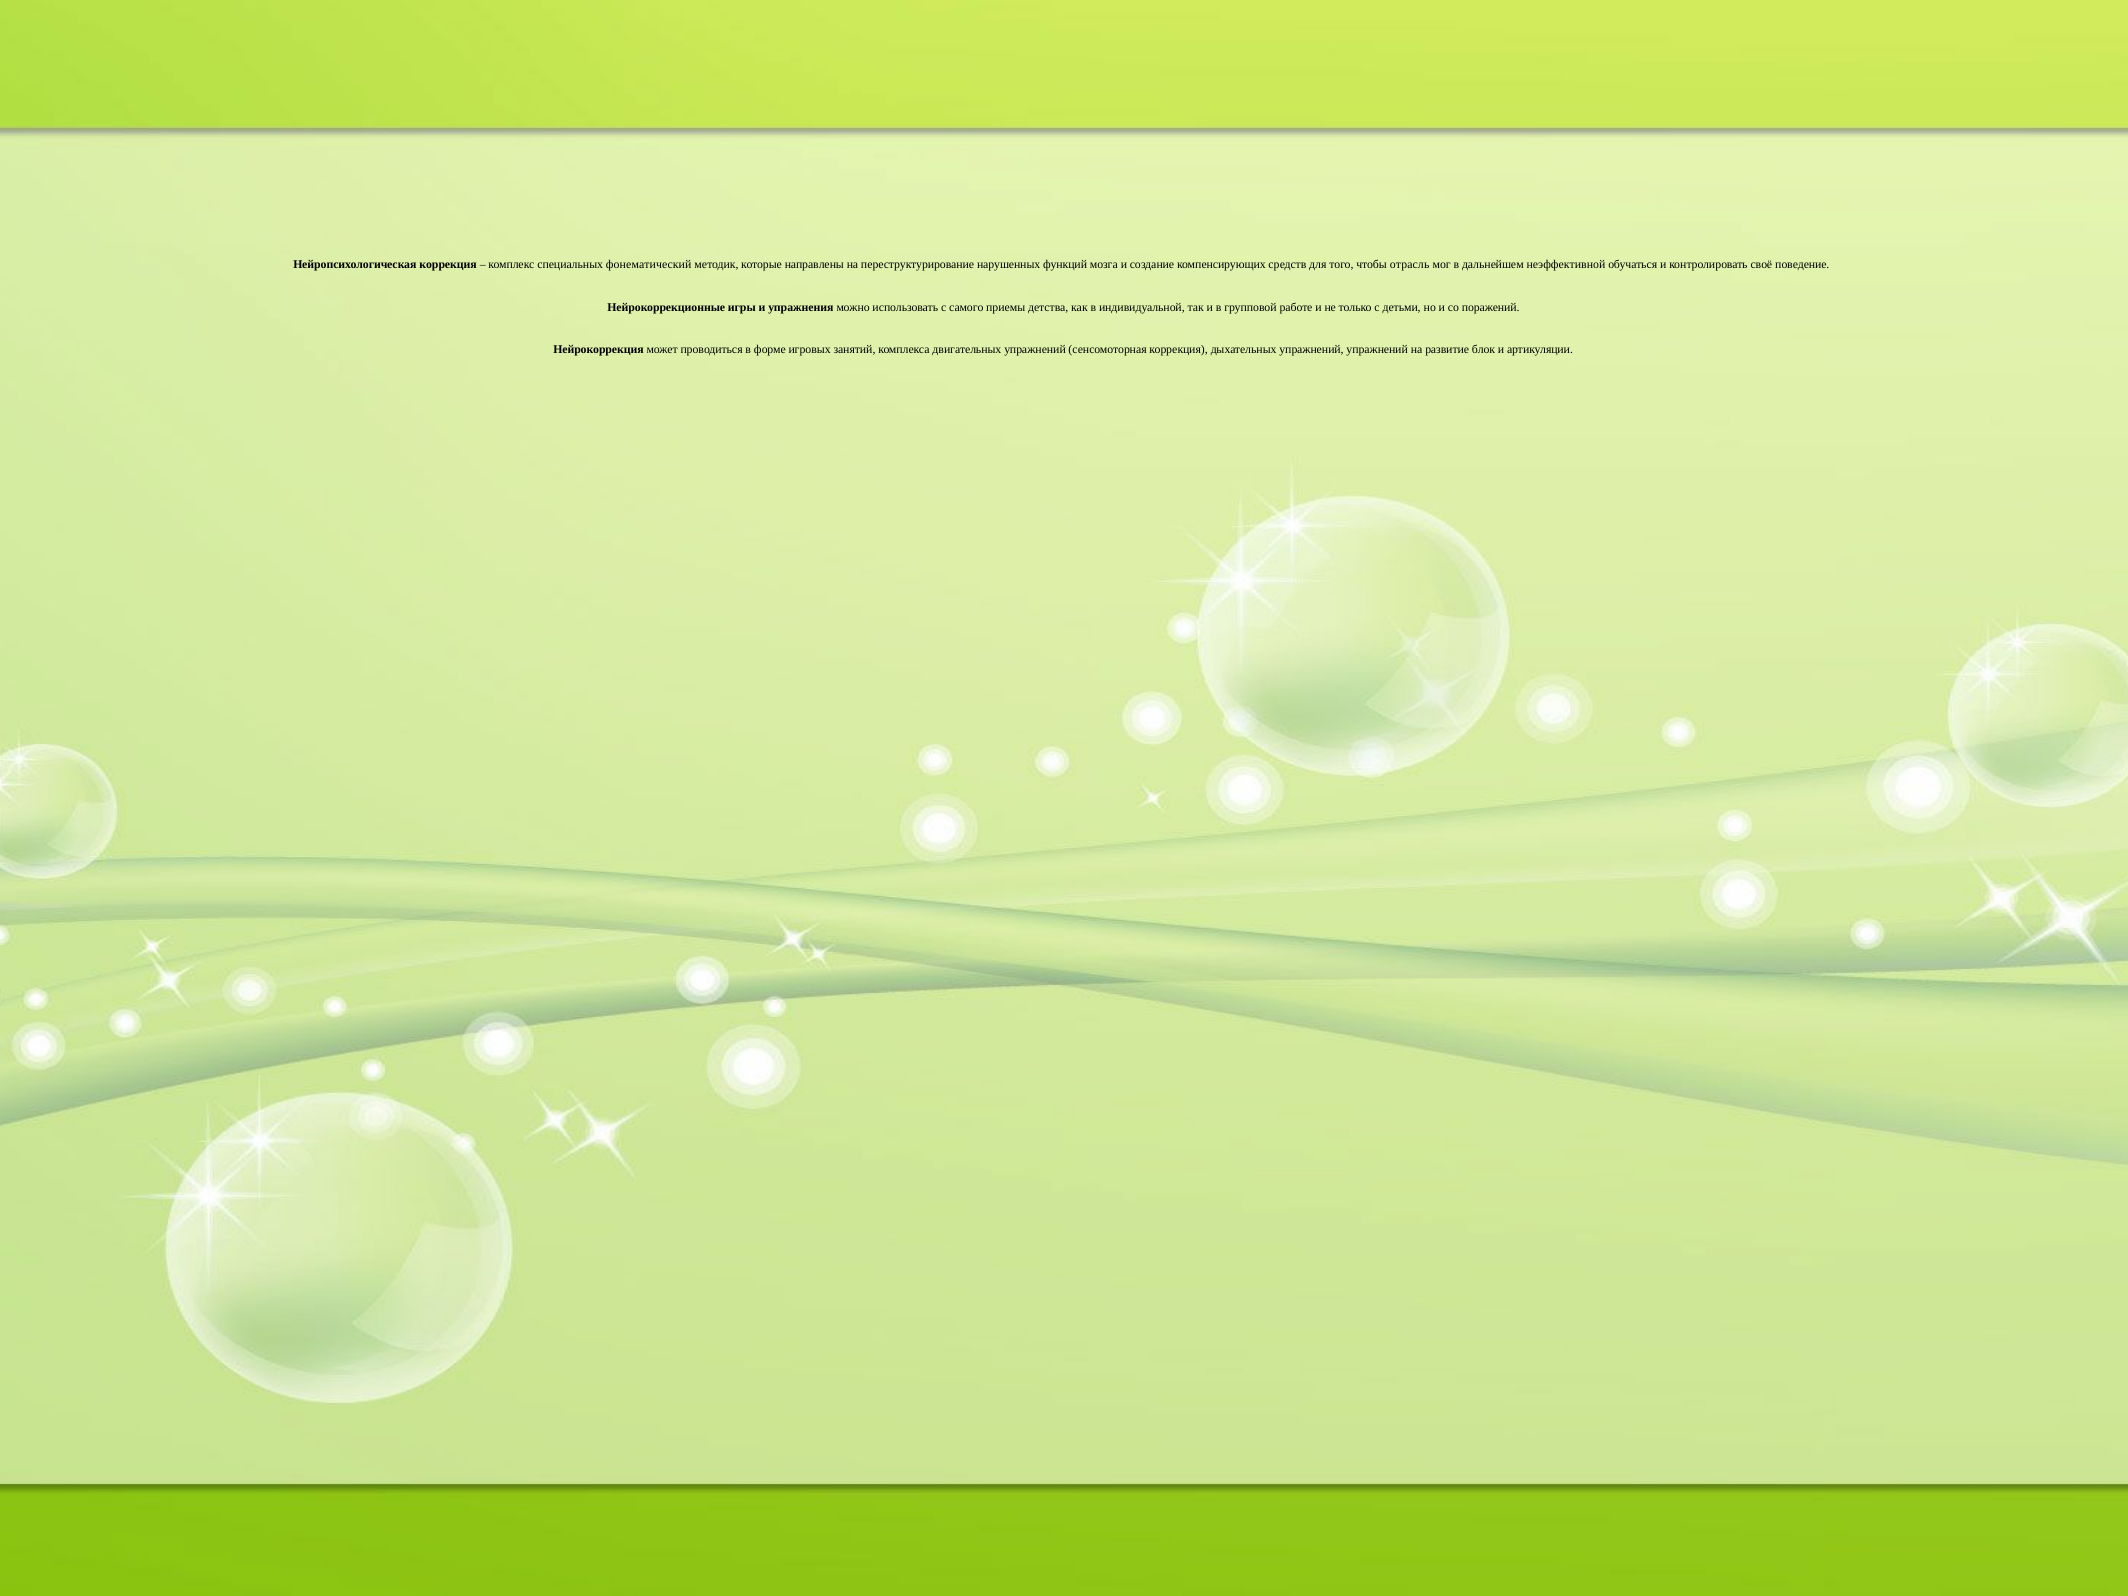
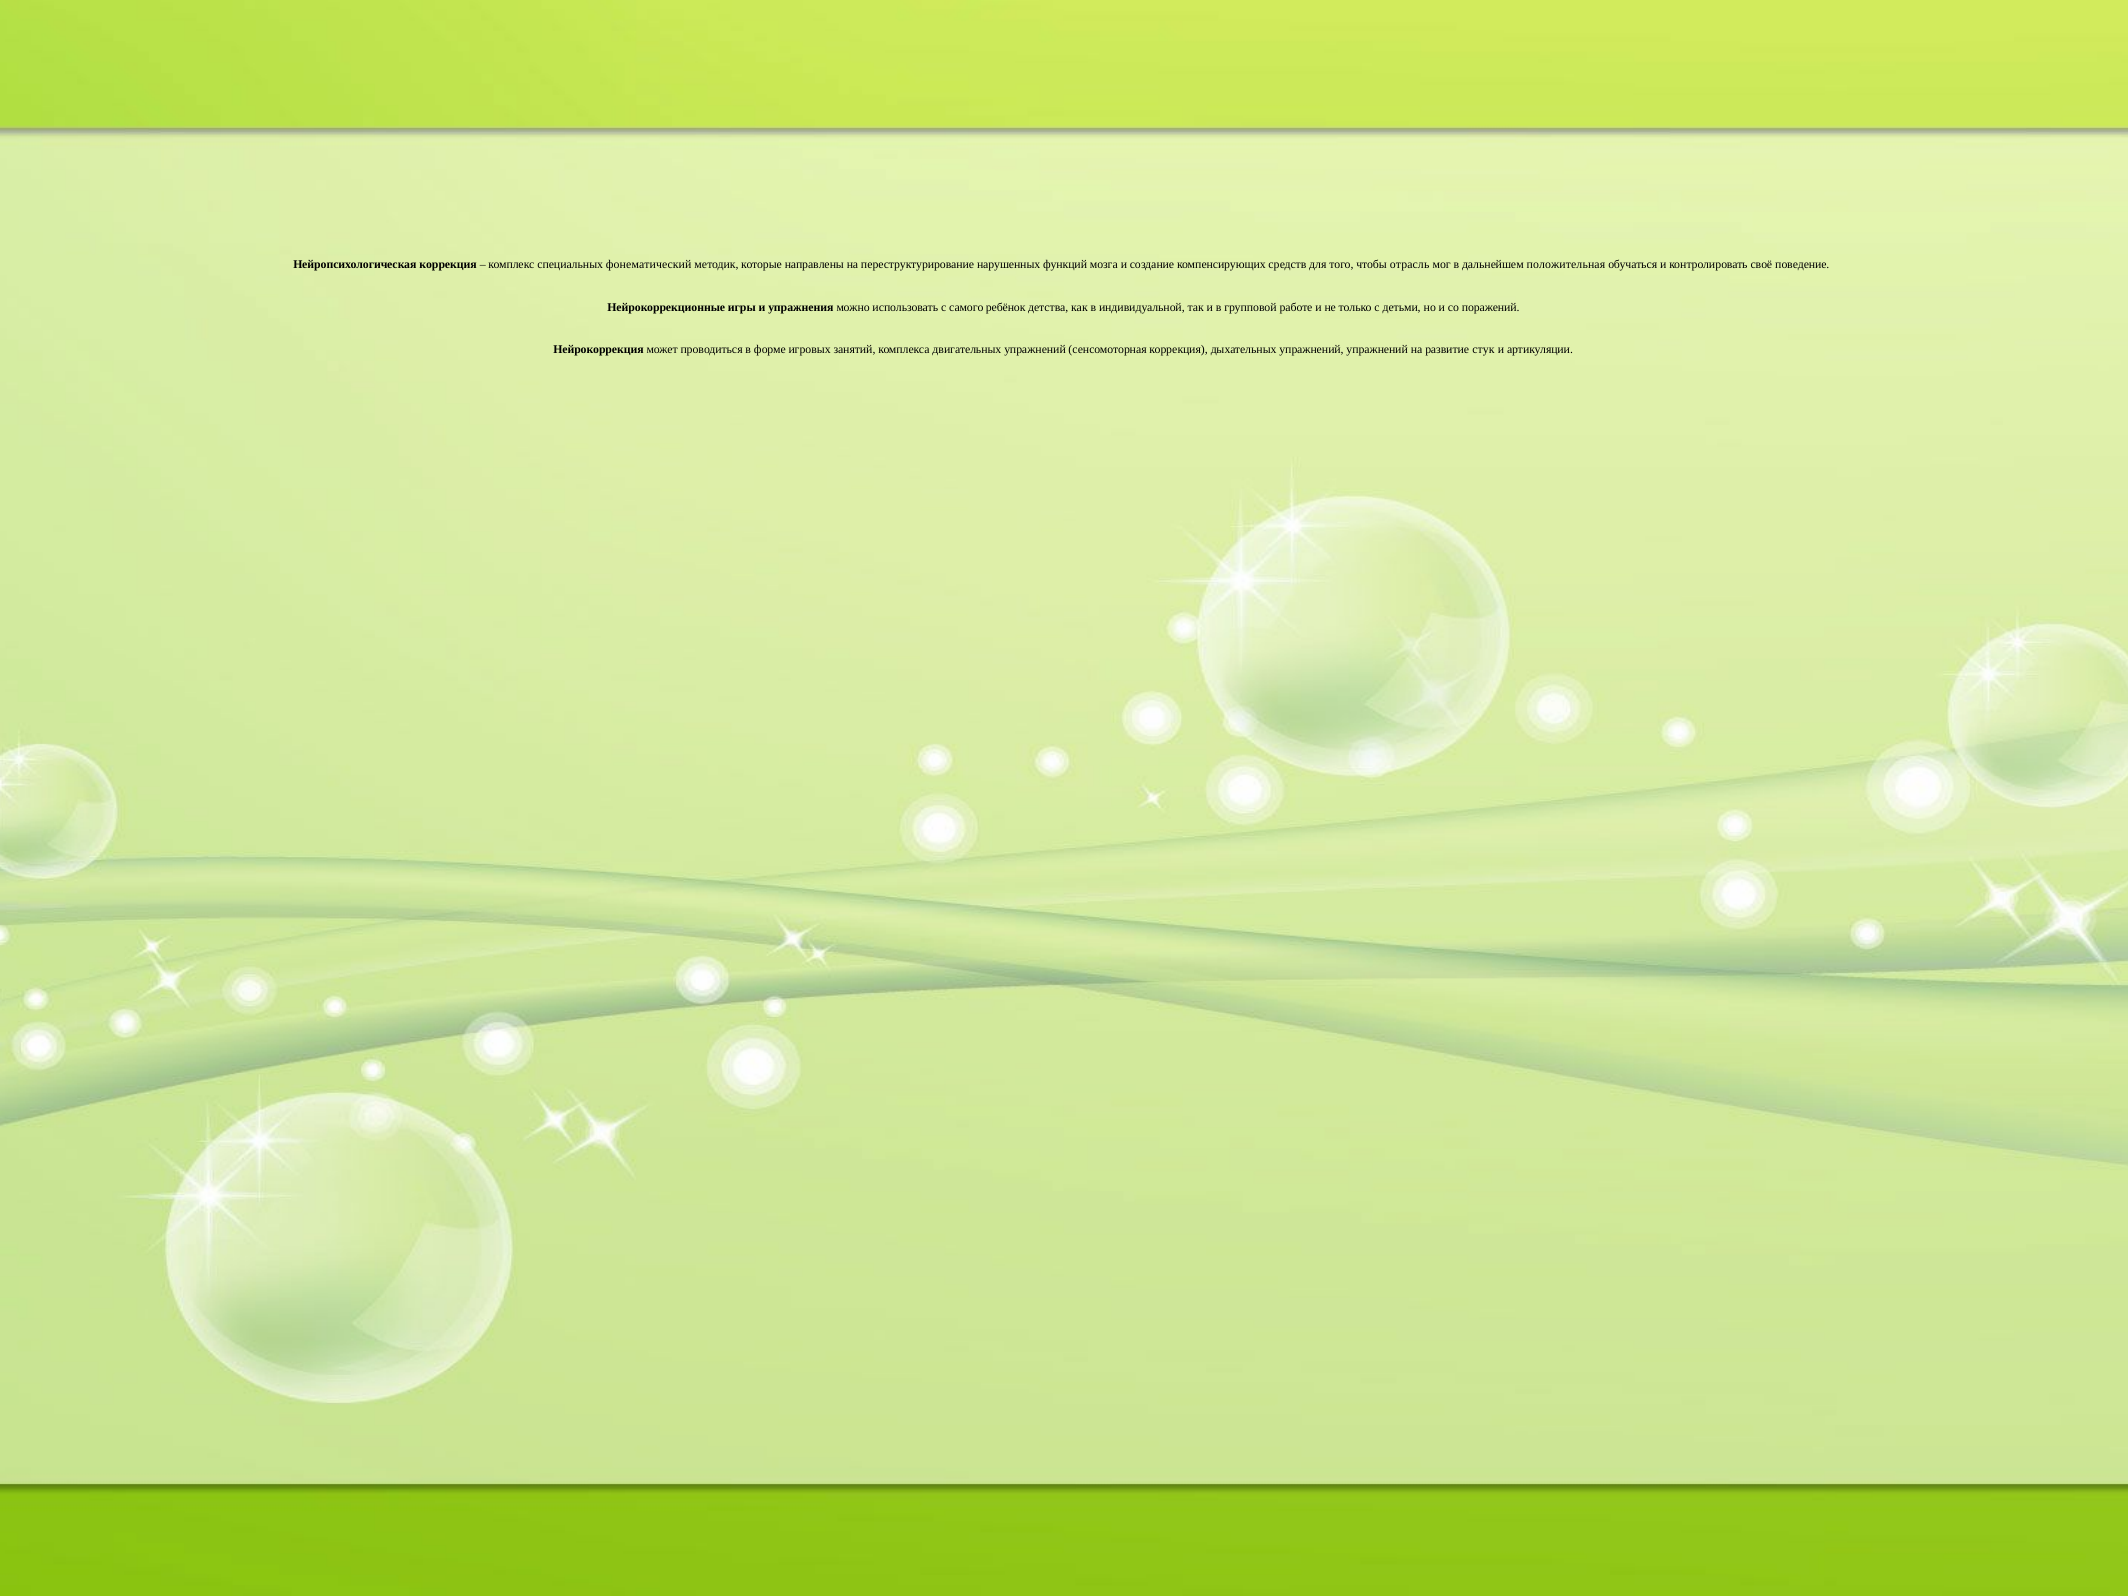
неэффективной: неэффективной -> положительная (1566, 265)
приемы: приемы -> ребёнок (1006, 307)
блок: блок -> стук (1483, 350)
